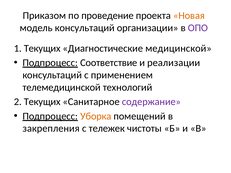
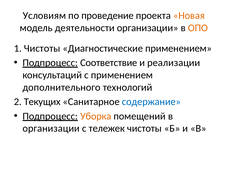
Приказом: Приказом -> Условиям (44, 16)
модель консультаций: консультаций -> деятельности (85, 28)
ОПО colour: purple -> orange (198, 28)
1 Текущих: Текущих -> Чистоты (42, 48)
Диагностические медицинской: медицинской -> применением (179, 48)
телемедицинской: телемедицинской -> дополнительного (61, 88)
содержание colour: purple -> blue (151, 102)
закрепления: закрепления -> организации (51, 129)
